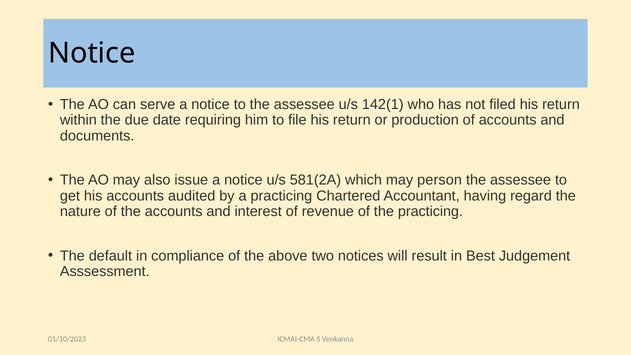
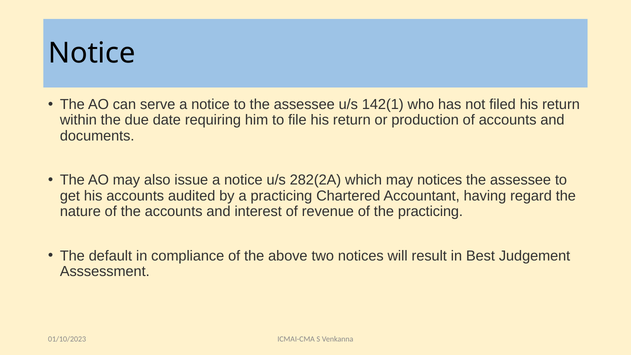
581(2A: 581(2A -> 282(2A (315, 180)
may person: person -> notices (440, 180)
